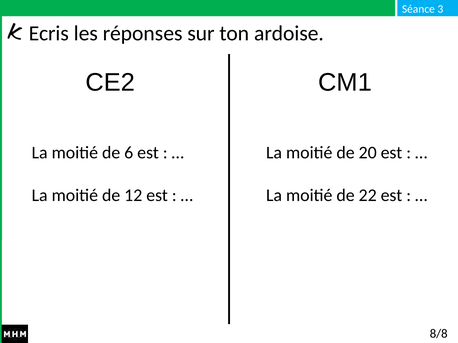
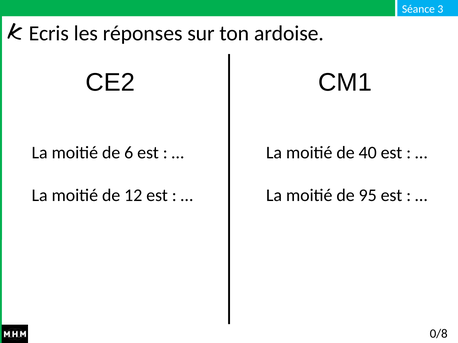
20: 20 -> 40 (368, 153)
22: 22 -> 95 (368, 196)
8/8: 8/8 -> 0/8 (439, 334)
